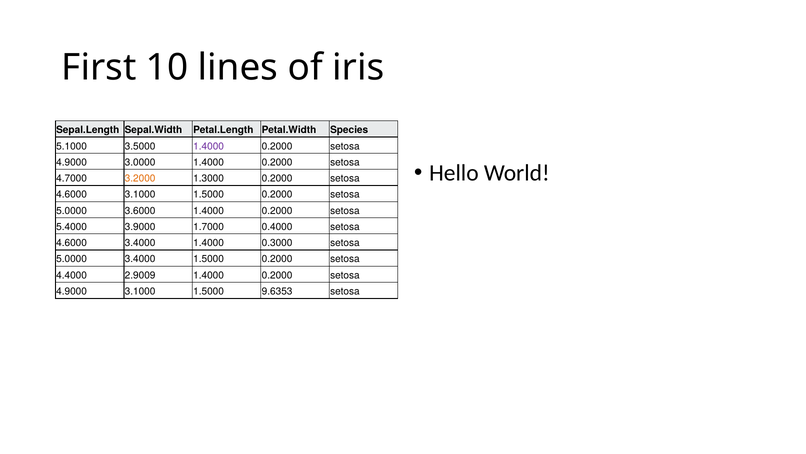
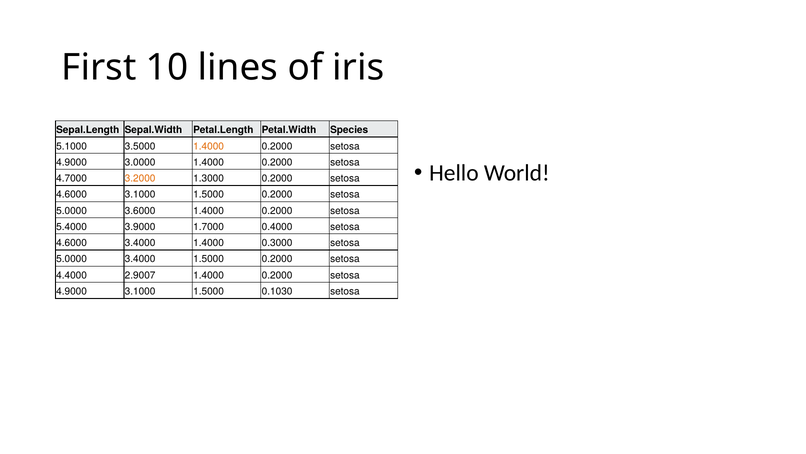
1.4000 colour: purple -> orange (209, 146)
2.9009: 2.9009 -> 2.9007 (140, 275)
9.6353: 9.6353 -> 0.1030 (277, 291)
